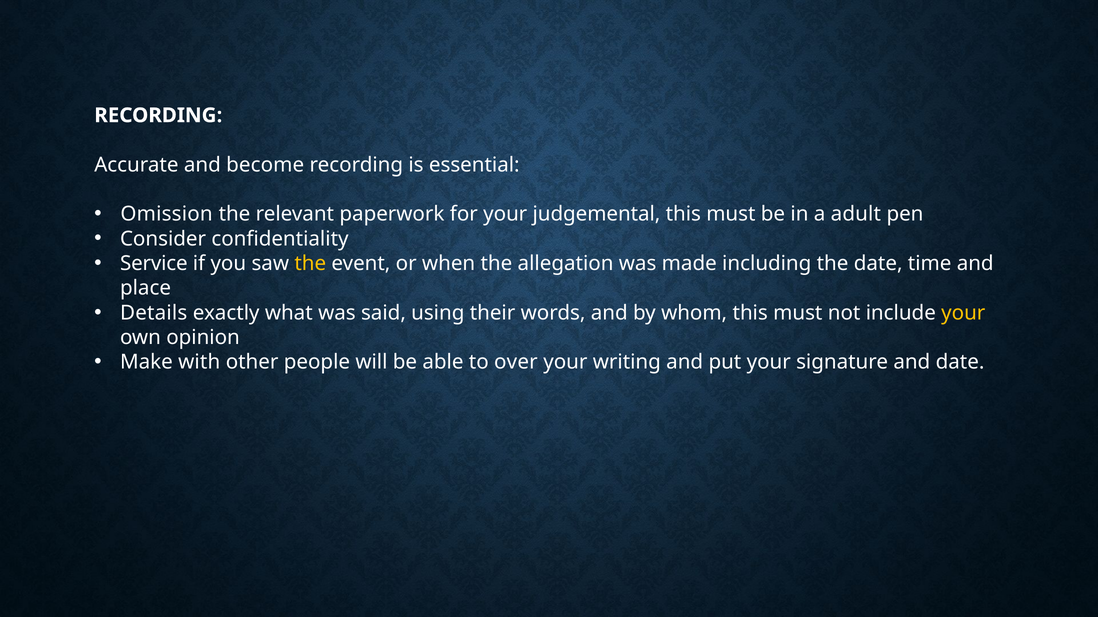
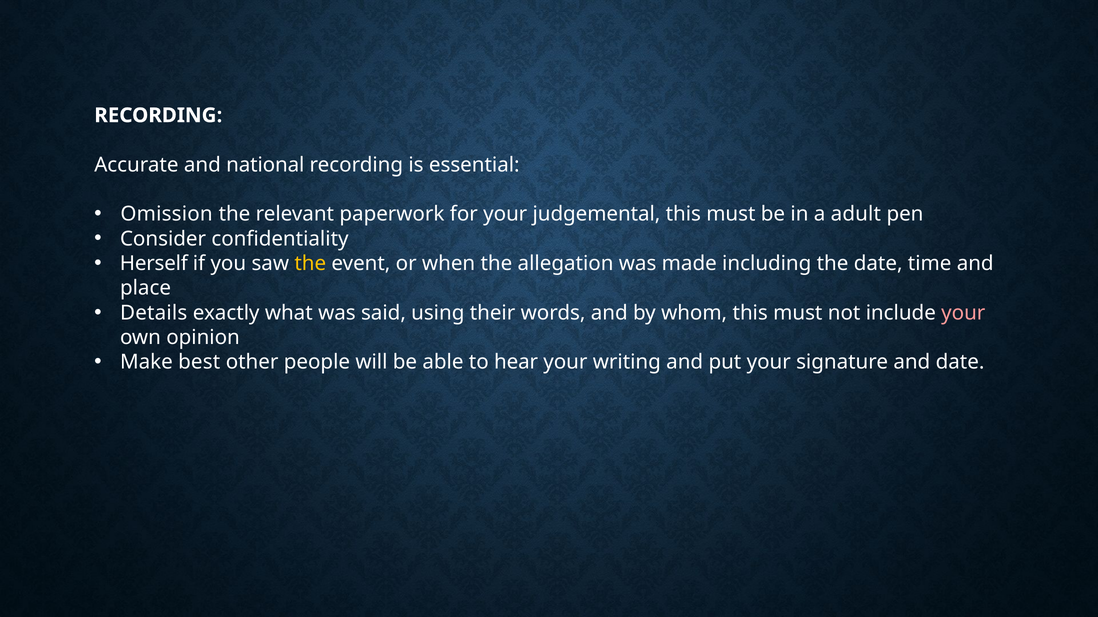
become: become -> national (265, 165)
Service: Service -> Herself (154, 264)
your colour: yellow -> pink (963, 313)
with: with -> best (199, 363)
over: over -> hear (516, 363)
